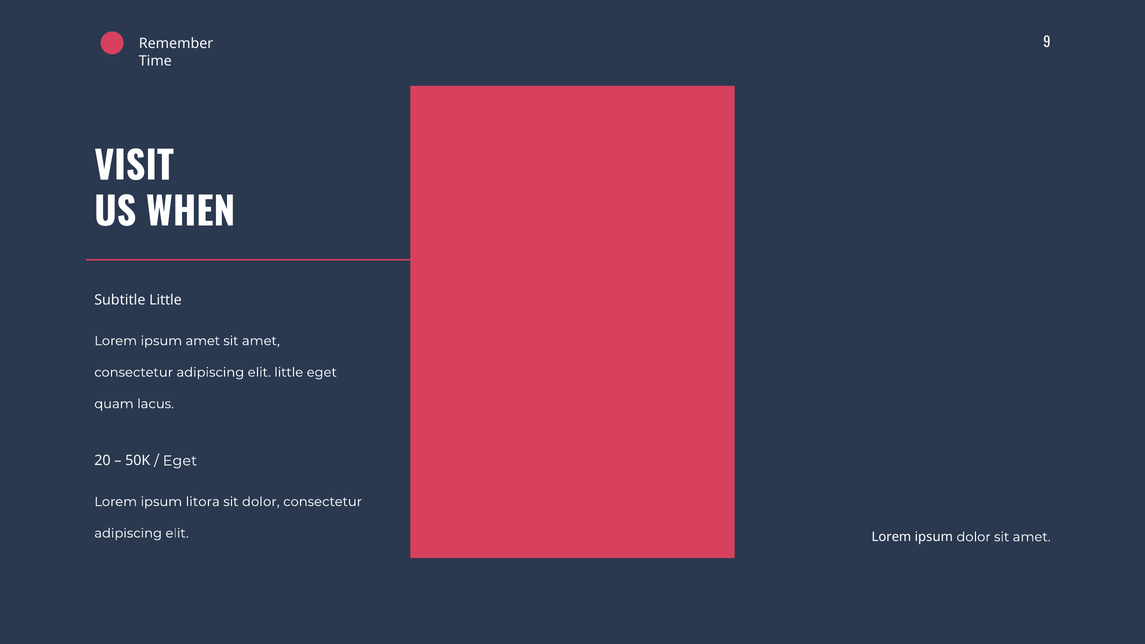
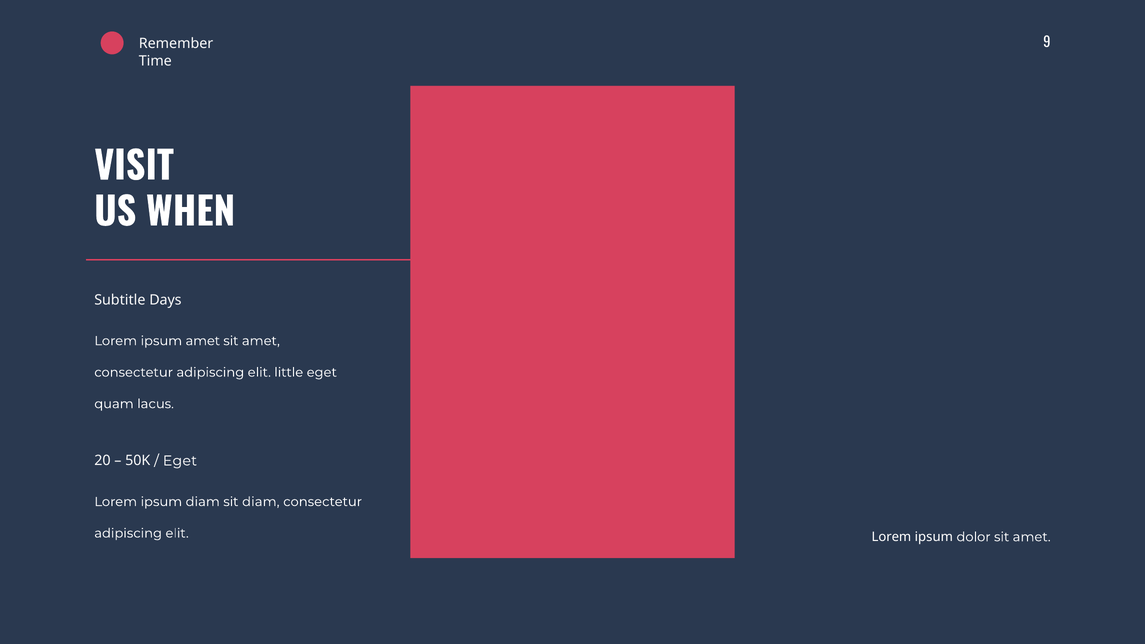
Subtitle Little: Little -> Days (165, 300)
ipsum litora: litora -> diam (203, 502)
sit dolor: dolor -> diam (261, 502)
